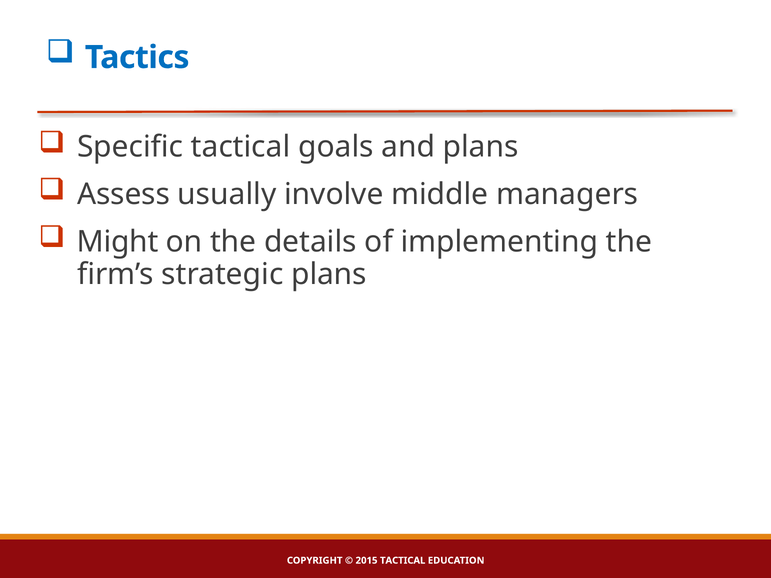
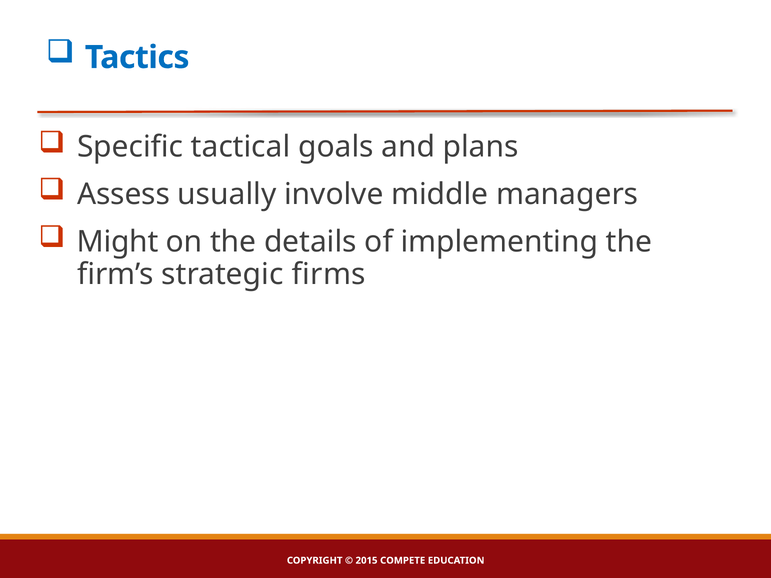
strategic plans: plans -> firms (329, 274)
2015 TACTICAL: TACTICAL -> COMPETE (403, 561)
